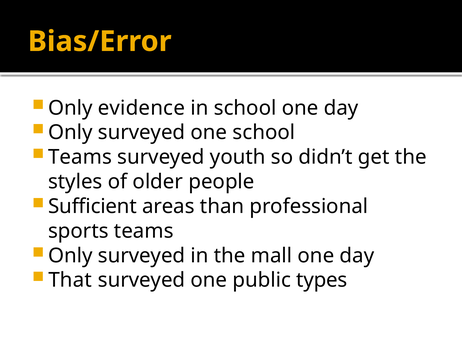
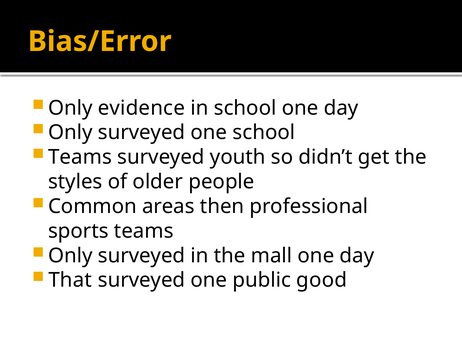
Sufficient: Sufficient -> Common (92, 207)
than: than -> then (222, 207)
types: types -> good (322, 281)
